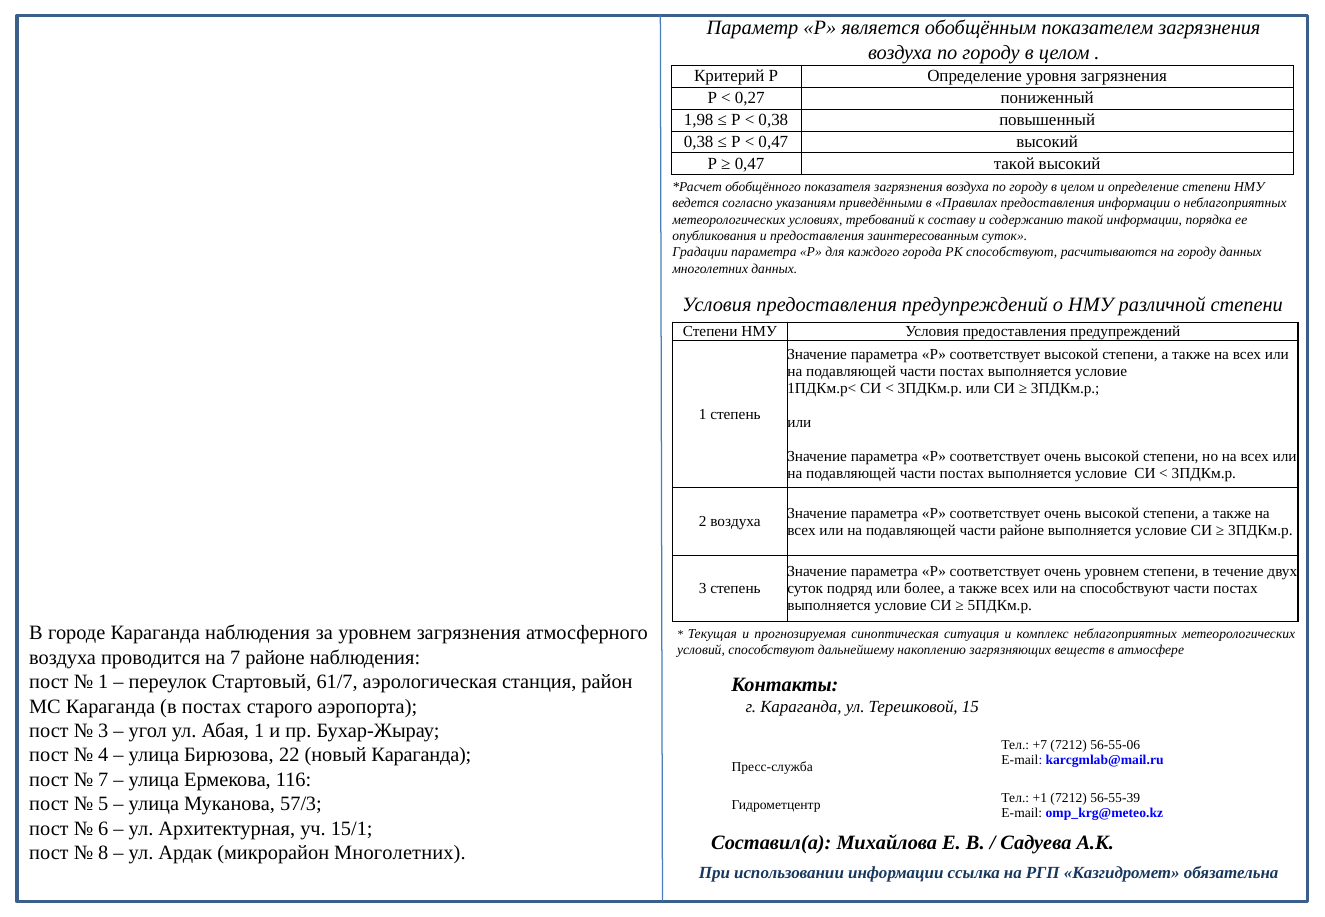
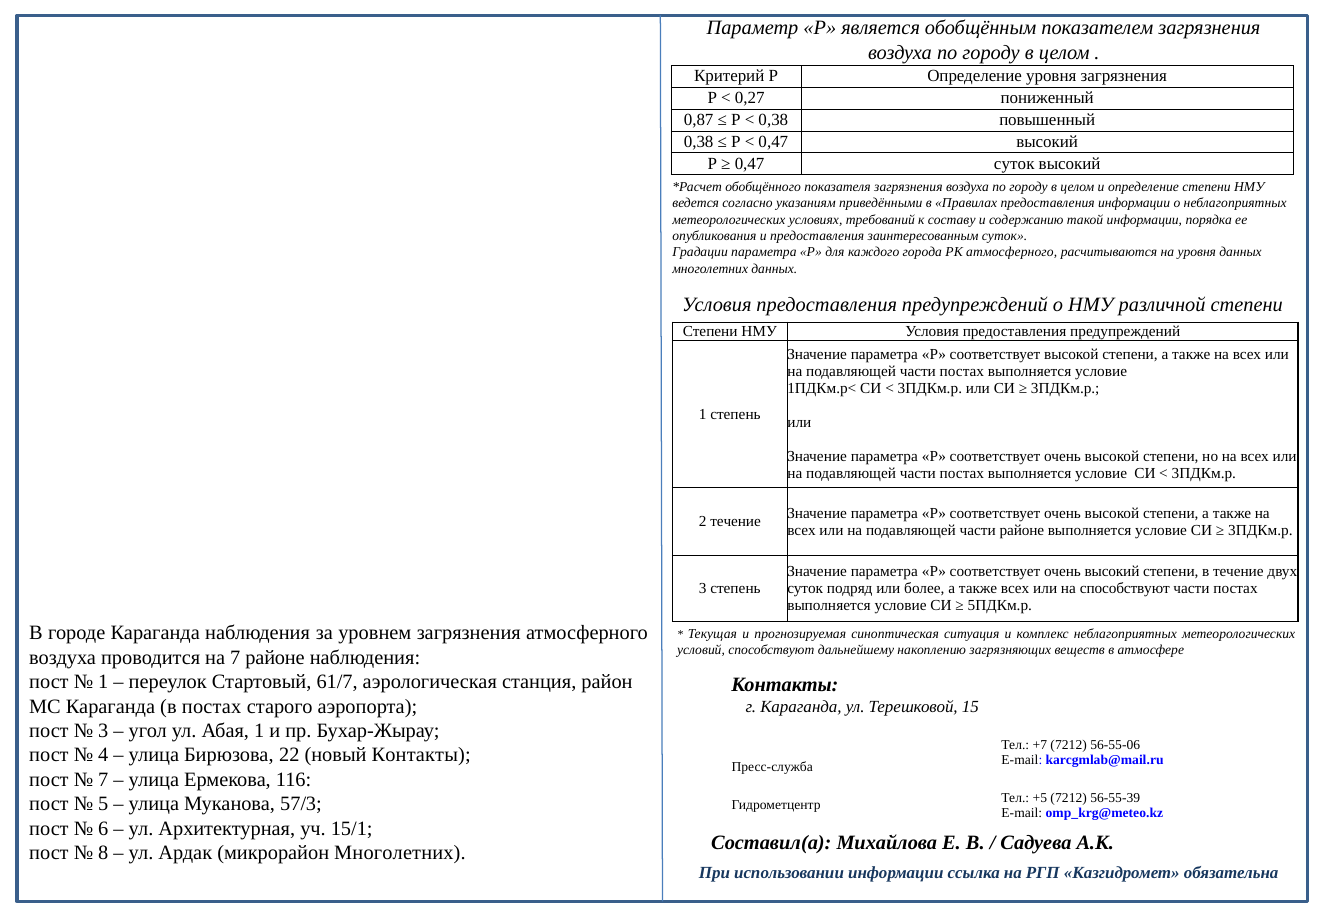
1,98: 1,98 -> 0,87 (699, 120)
0,47 такой: такой -> суток (1014, 164)
РК способствуют: способствуют -> атмосферного (1012, 252)
на городу: городу -> уровня (1197, 252)
2 воздуха: воздуха -> течение (736, 522)
очень уровнем: уровнем -> высокий (1112, 572)
новый Караганда: Караганда -> Контакты (421, 756)
+1: +1 -> +5 (1040, 798)
